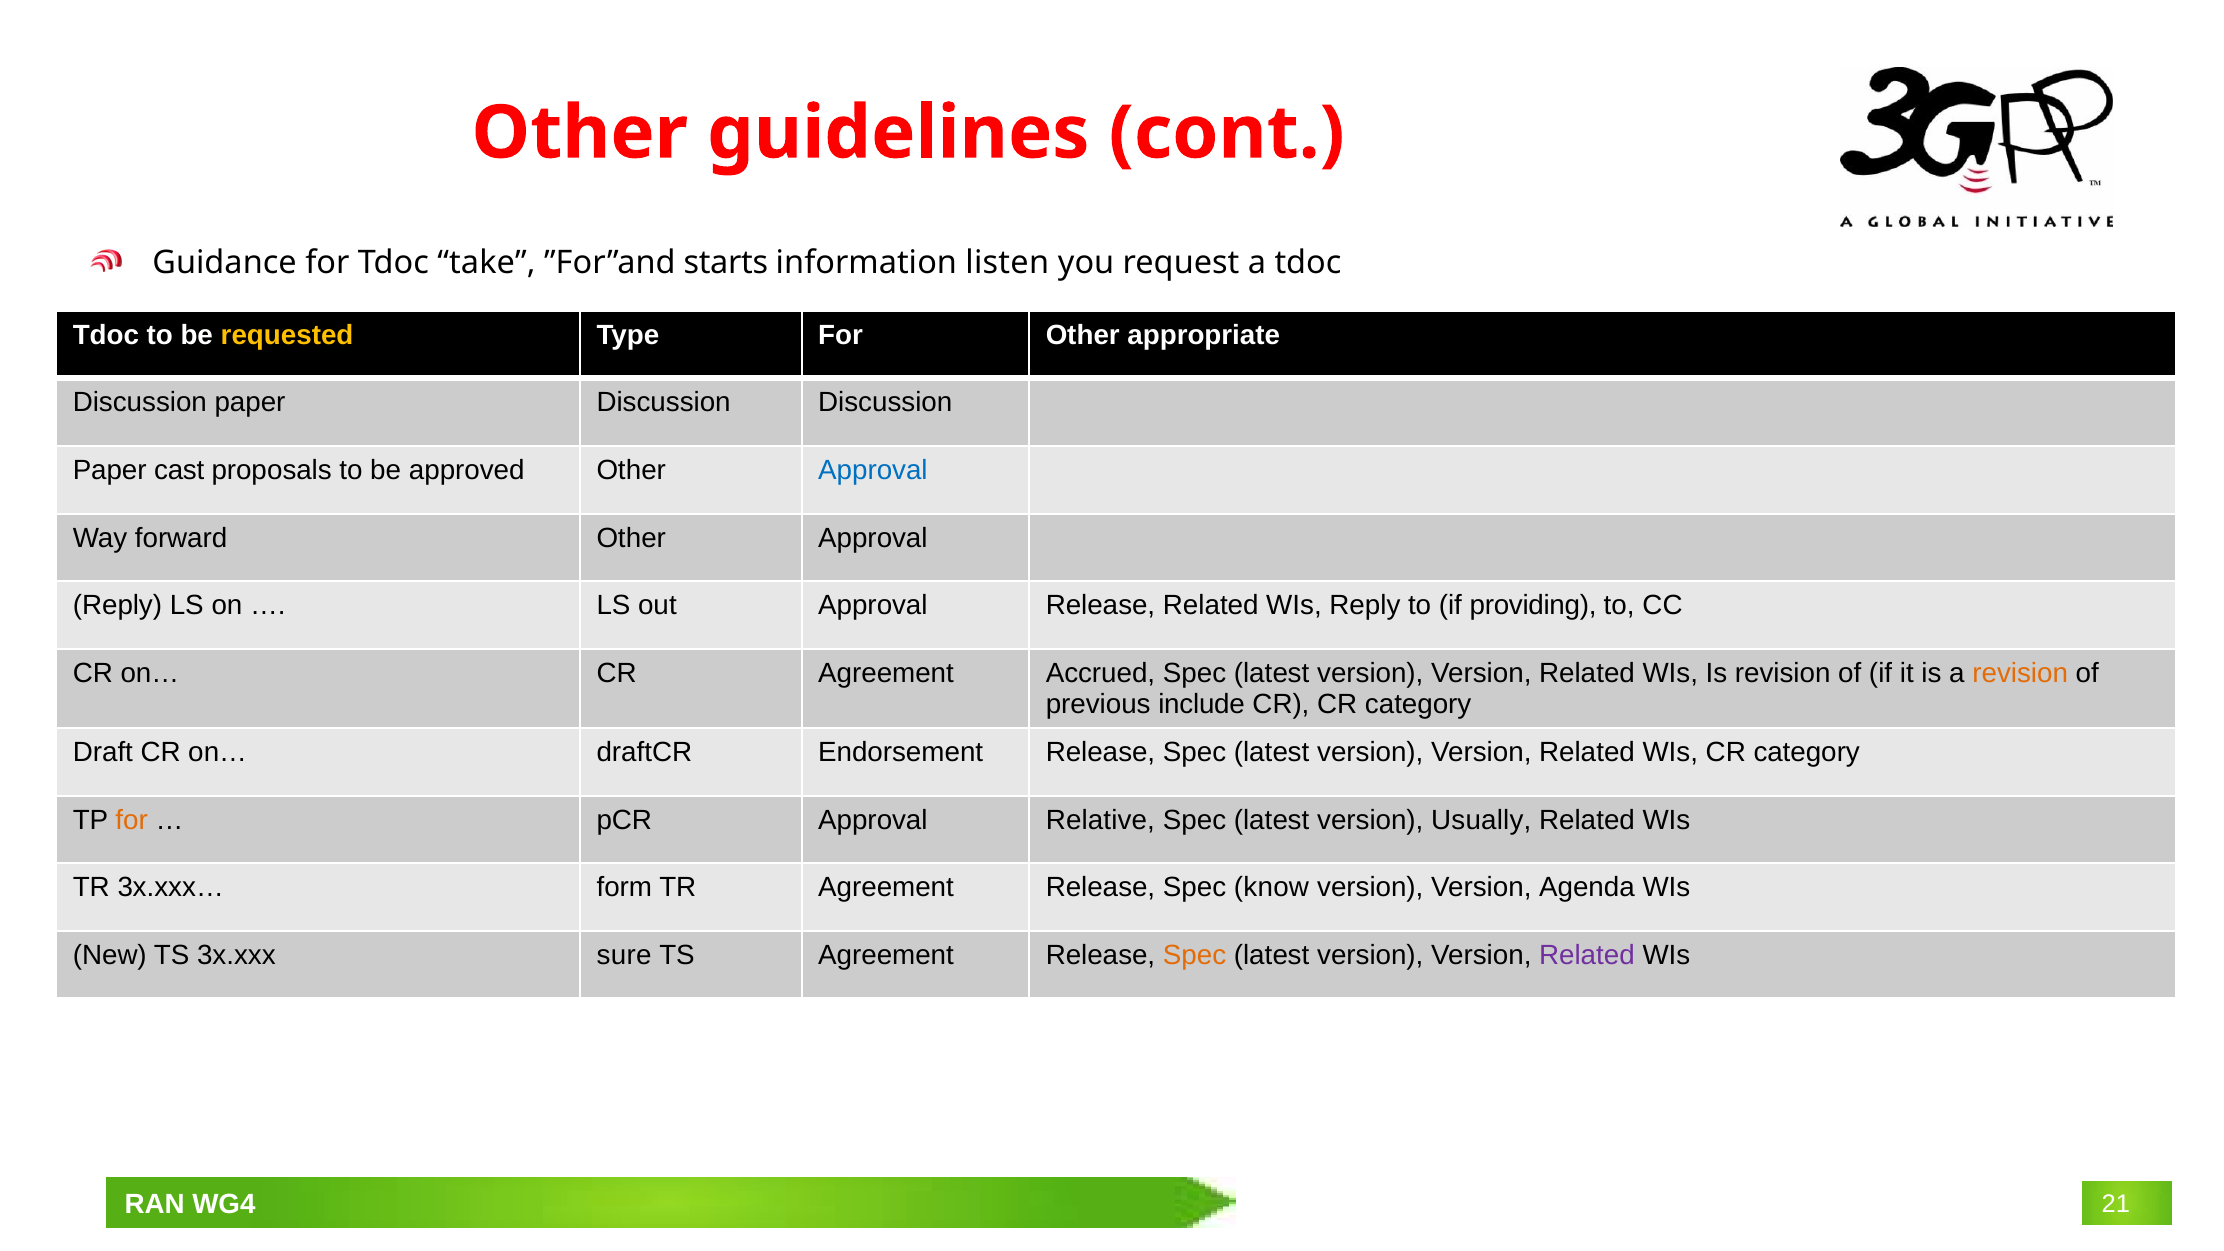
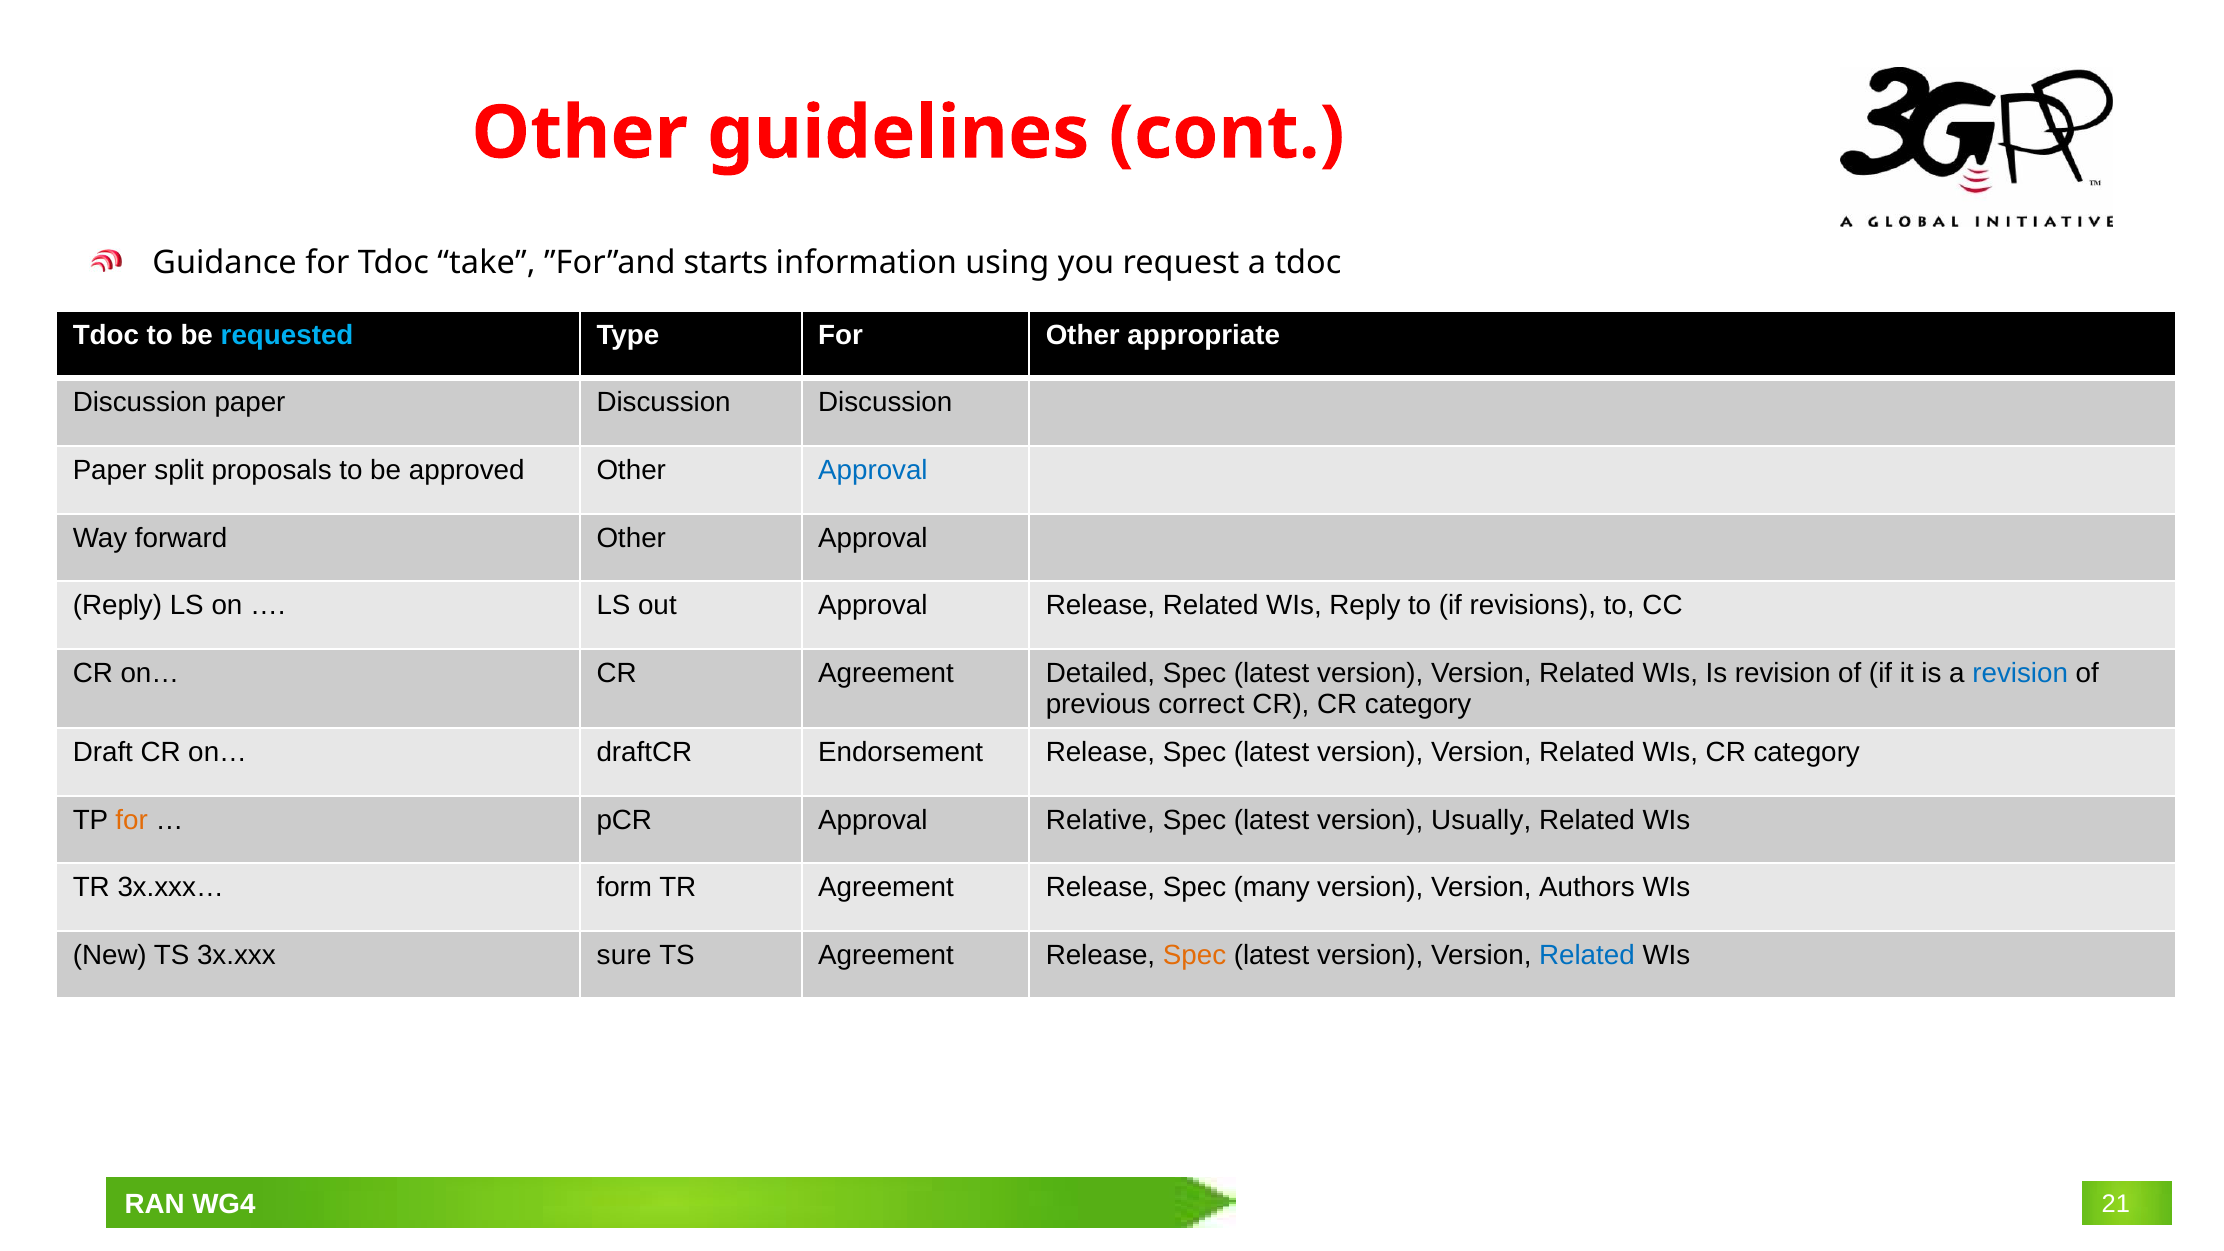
listen: listen -> using (1007, 262)
requested colour: yellow -> light blue (287, 335)
cast: cast -> split (179, 470)
providing: providing -> revisions (1533, 606)
Accrued: Accrued -> Detailed (1100, 673)
revision colour: orange -> blue (2020, 673)
include: include -> correct (1201, 704)
know: know -> many (1272, 888)
Agenda: Agenda -> Authors (1587, 888)
Related colour: purple -> blue (1587, 955)
